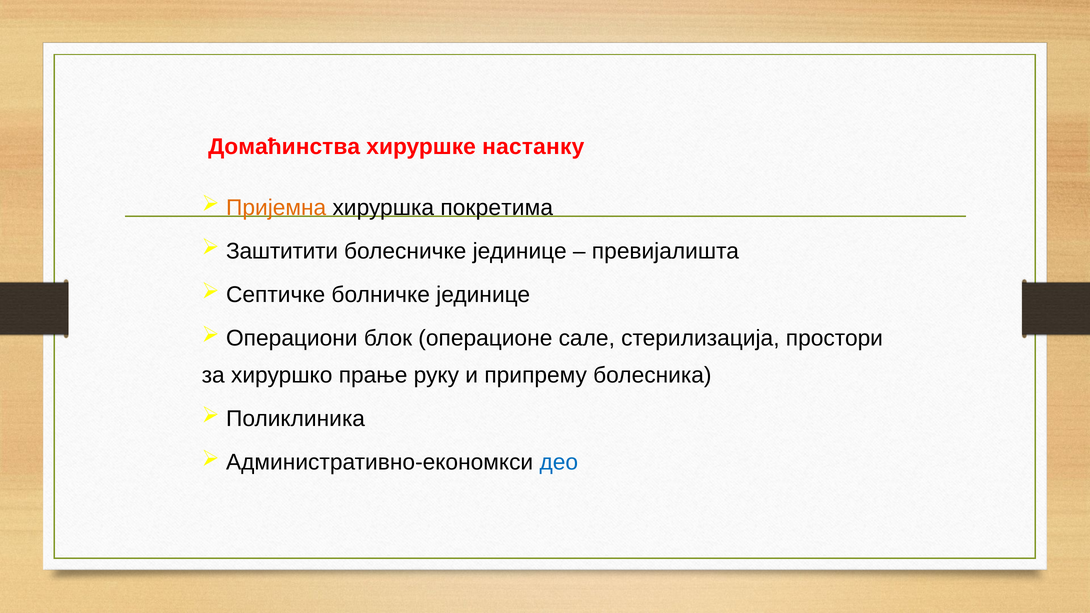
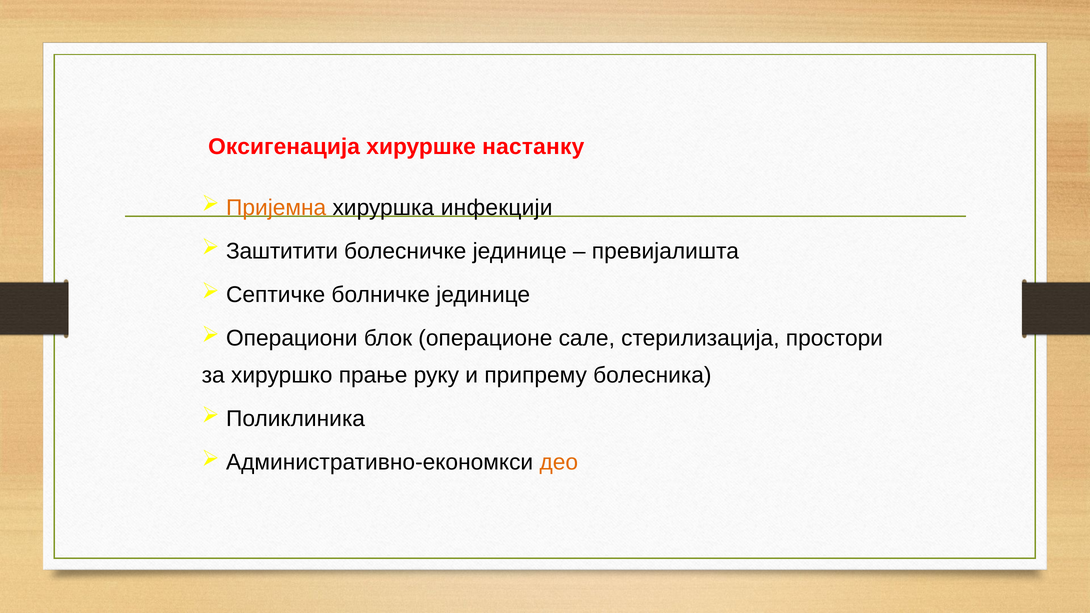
Домаћинства: Домаћинства -> Оксигенација (284, 147)
покретима: покретима -> инфекцији (497, 208)
део colour: blue -> orange (559, 462)
